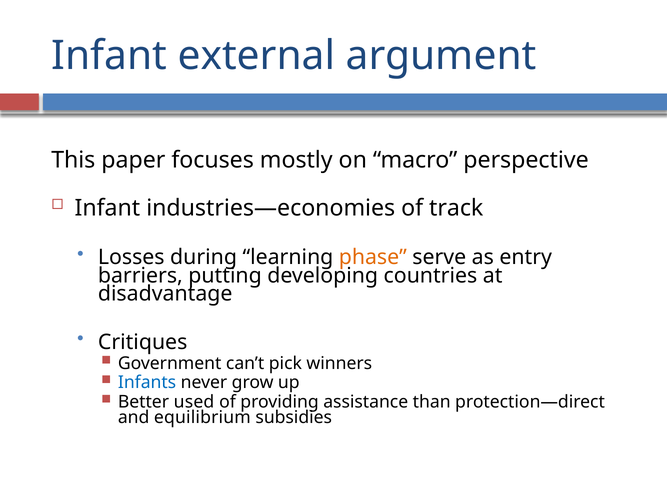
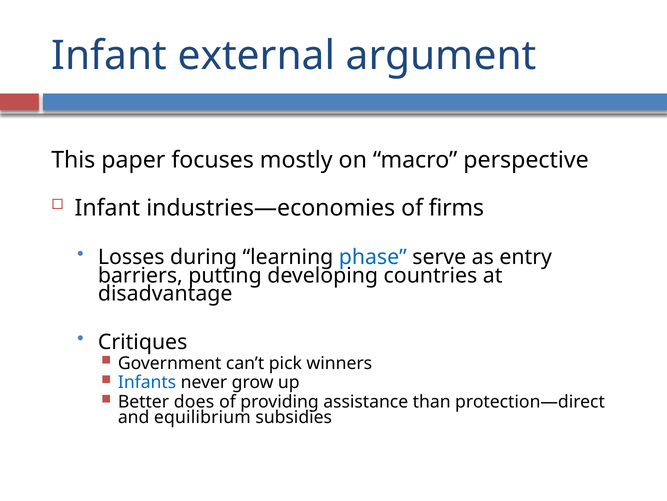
track: track -> firms (456, 208)
phase colour: orange -> blue (373, 257)
used: used -> does (194, 401)
